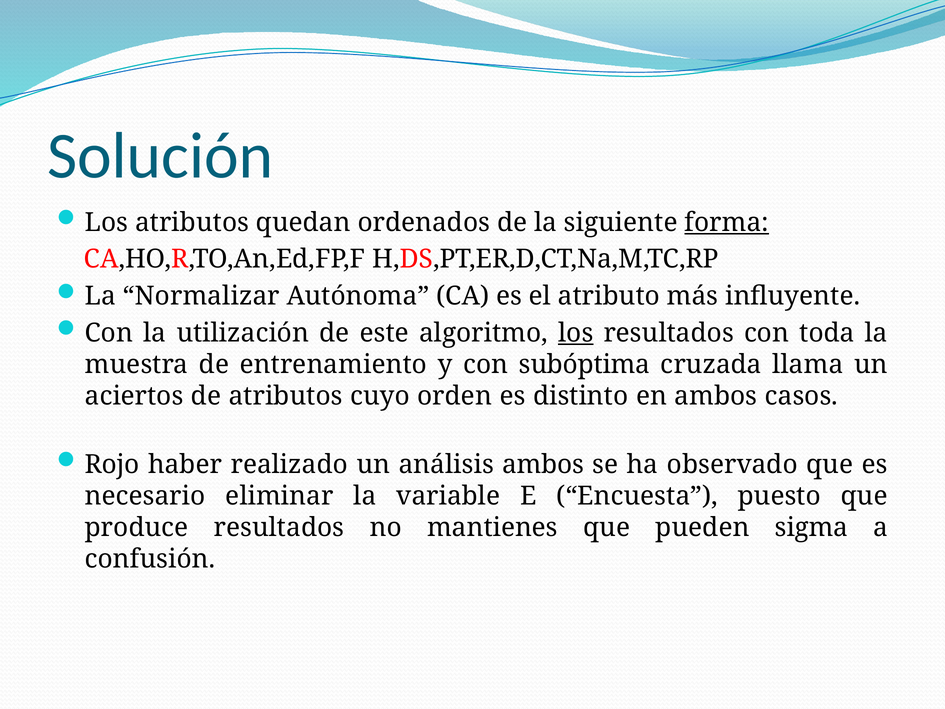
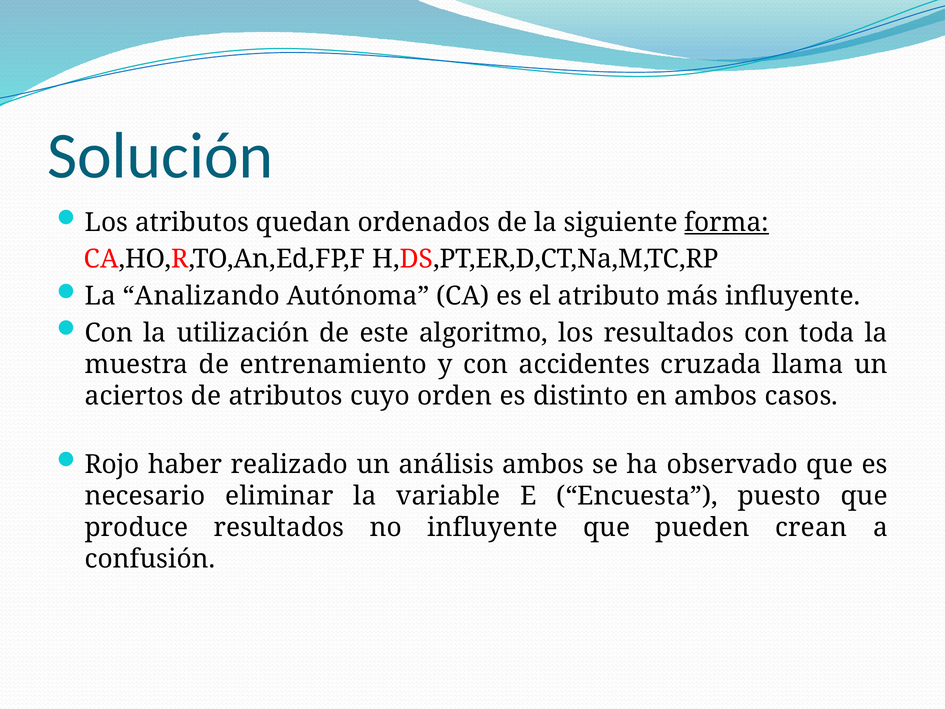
Normalizar: Normalizar -> Analizando (201, 296)
los underline: present -> none (576, 333)
subóptima: subóptima -> accidentes (584, 364)
no mantienes: mantienes -> influyente (492, 527)
sigma: sigma -> crean (811, 527)
